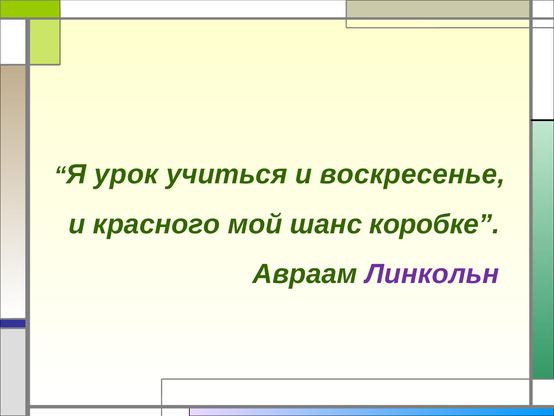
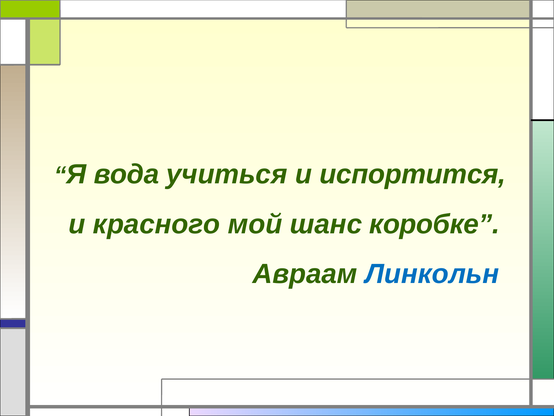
урок: урок -> вода (126, 174)
воскресенье: воскресенье -> испортится (413, 174)
Линкольн colour: purple -> blue (432, 274)
